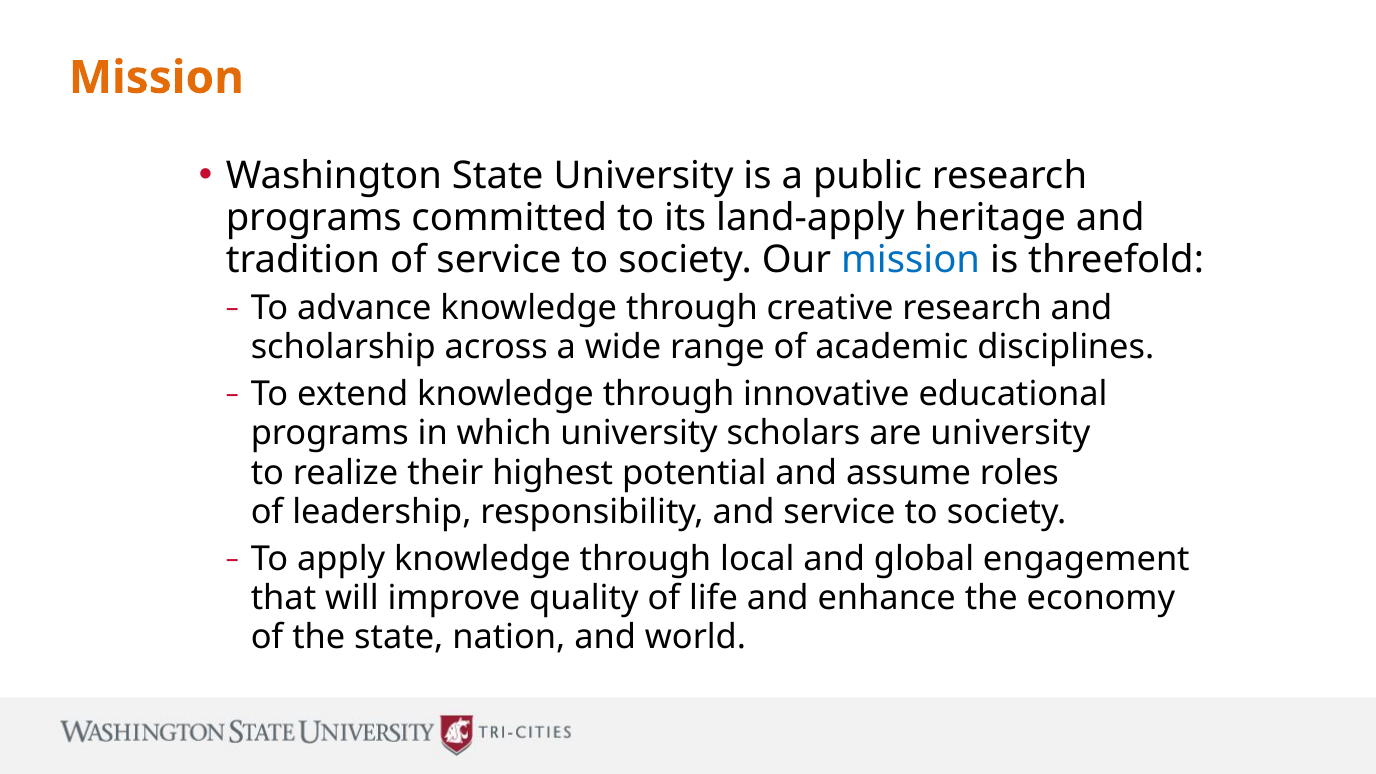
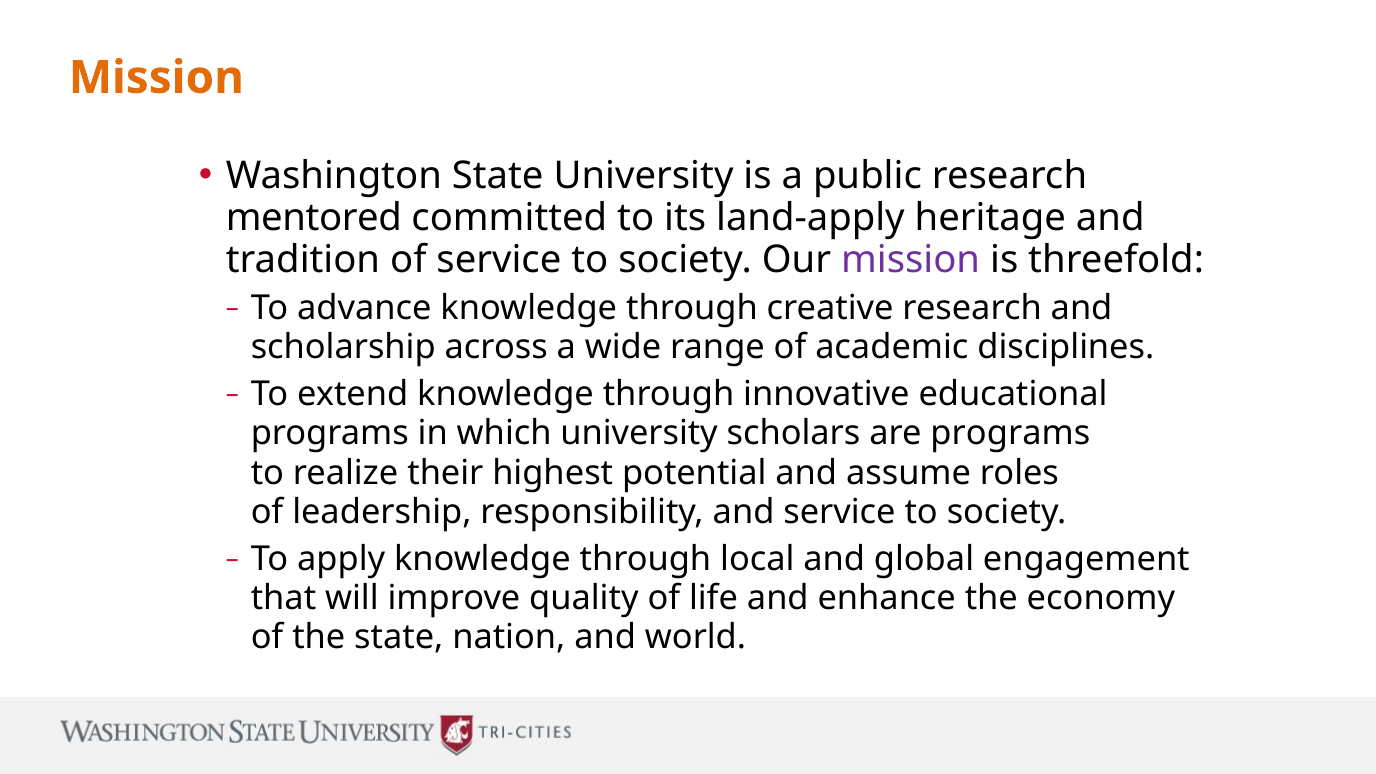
programs: programs -> mentored (314, 218)
mission colour: blue -> purple (911, 260)
are university: university -> programs (1010, 433)
